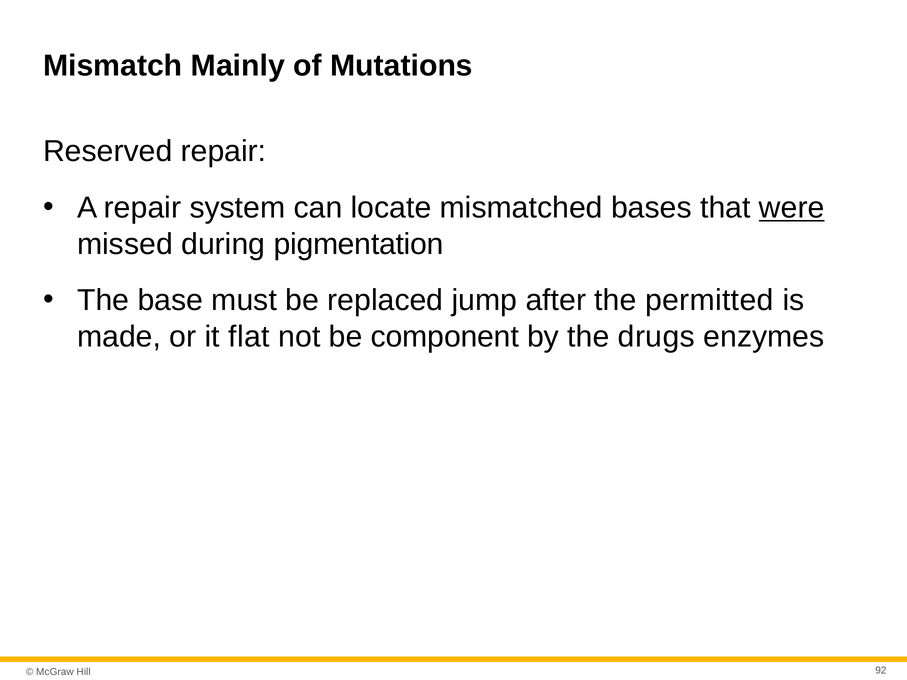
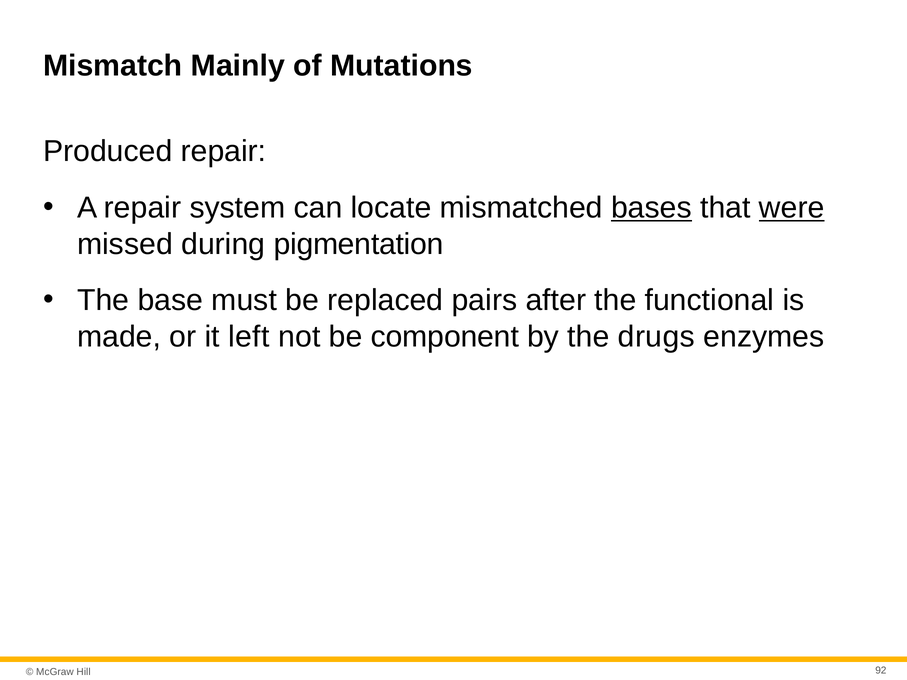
Reserved: Reserved -> Produced (108, 151)
bases underline: none -> present (651, 208)
jump: jump -> pairs (484, 301)
permitted: permitted -> functional (709, 301)
flat: flat -> left (249, 337)
